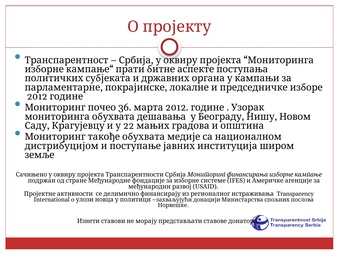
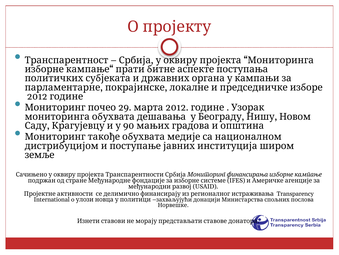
36: 36 -> 29 (125, 107)
22: 22 -> 90 (129, 125)
